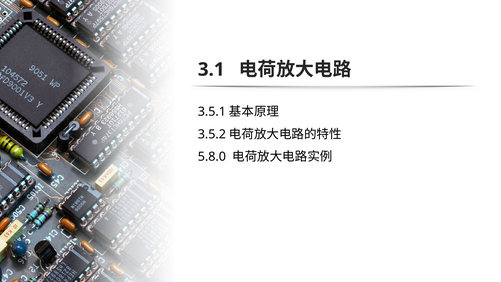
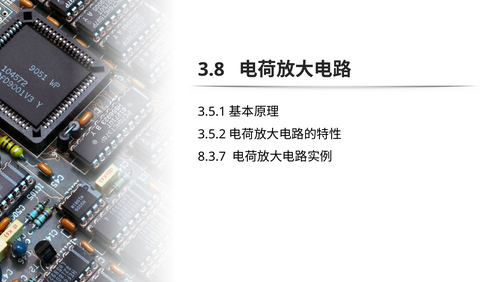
3.1: 3.1 -> 3.8 (211, 69)
5.8.0: 5.8.0 -> 8.3.7 (212, 157)
